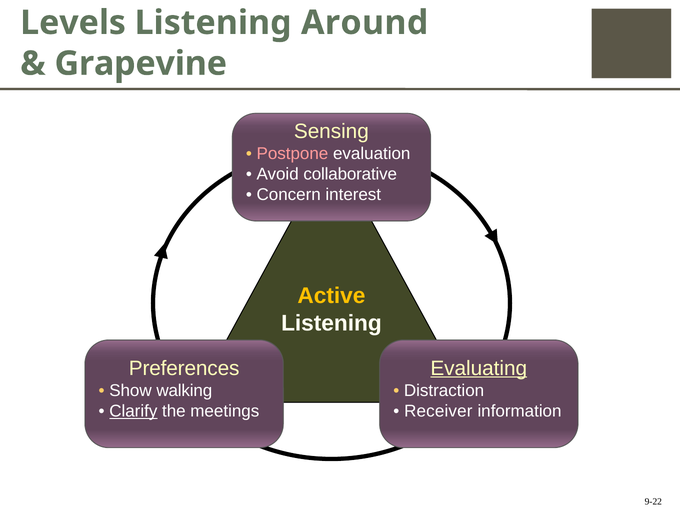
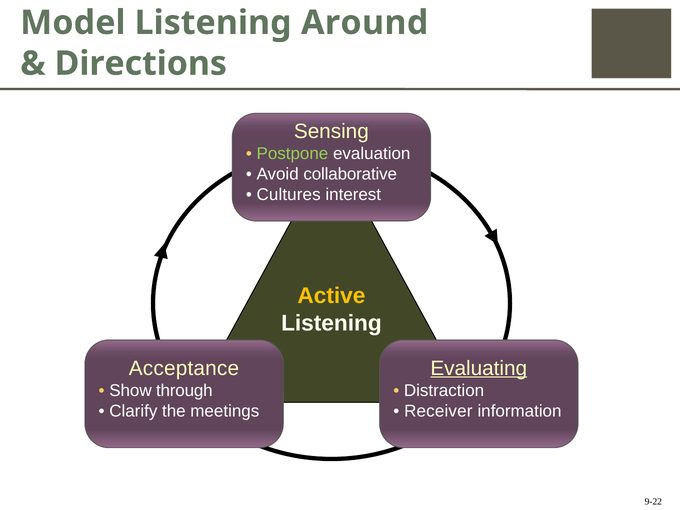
Levels: Levels -> Model (73, 23)
Grapevine: Grapevine -> Directions (141, 64)
Postpone colour: pink -> light green (292, 154)
Concern: Concern -> Cultures (289, 195)
Preferences: Preferences -> Acceptance (184, 368)
walking: walking -> through (184, 391)
Clarify underline: present -> none (133, 411)
